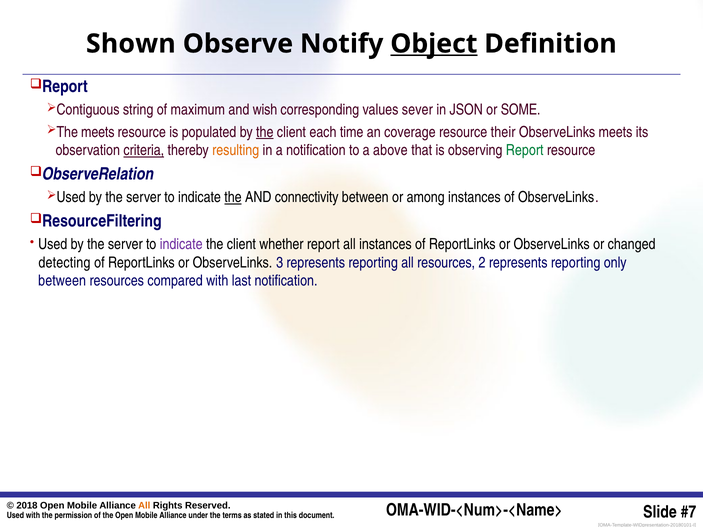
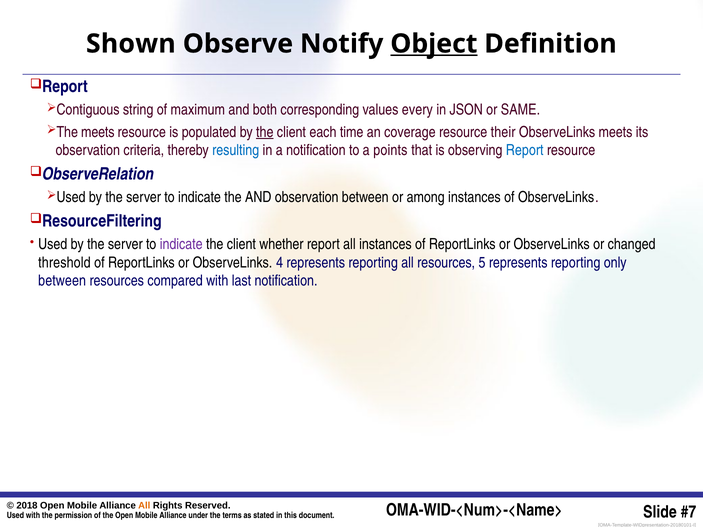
wish: wish -> both (265, 110)
sever: sever -> every (417, 110)
SOME: SOME -> SAME (520, 110)
criteria underline: present -> none (144, 150)
resulting colour: orange -> blue (236, 150)
above: above -> points (390, 150)
Report colour: green -> blue (525, 150)
the underline: present -> none (233, 197)
AND connectivity: connectivity -> observation (307, 197)
detecting: detecting -> threshold (64, 263)
3: 3 -> 4 (280, 263)
2: 2 -> 5 (482, 263)
